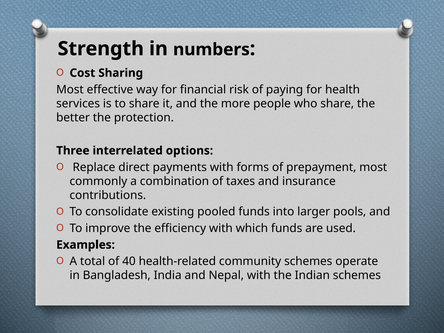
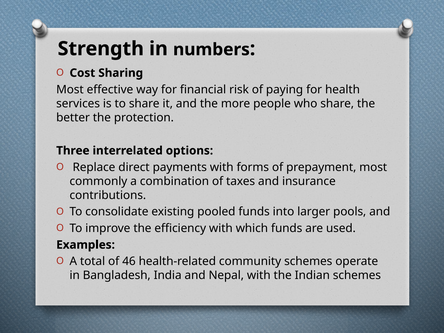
40: 40 -> 46 (129, 261)
